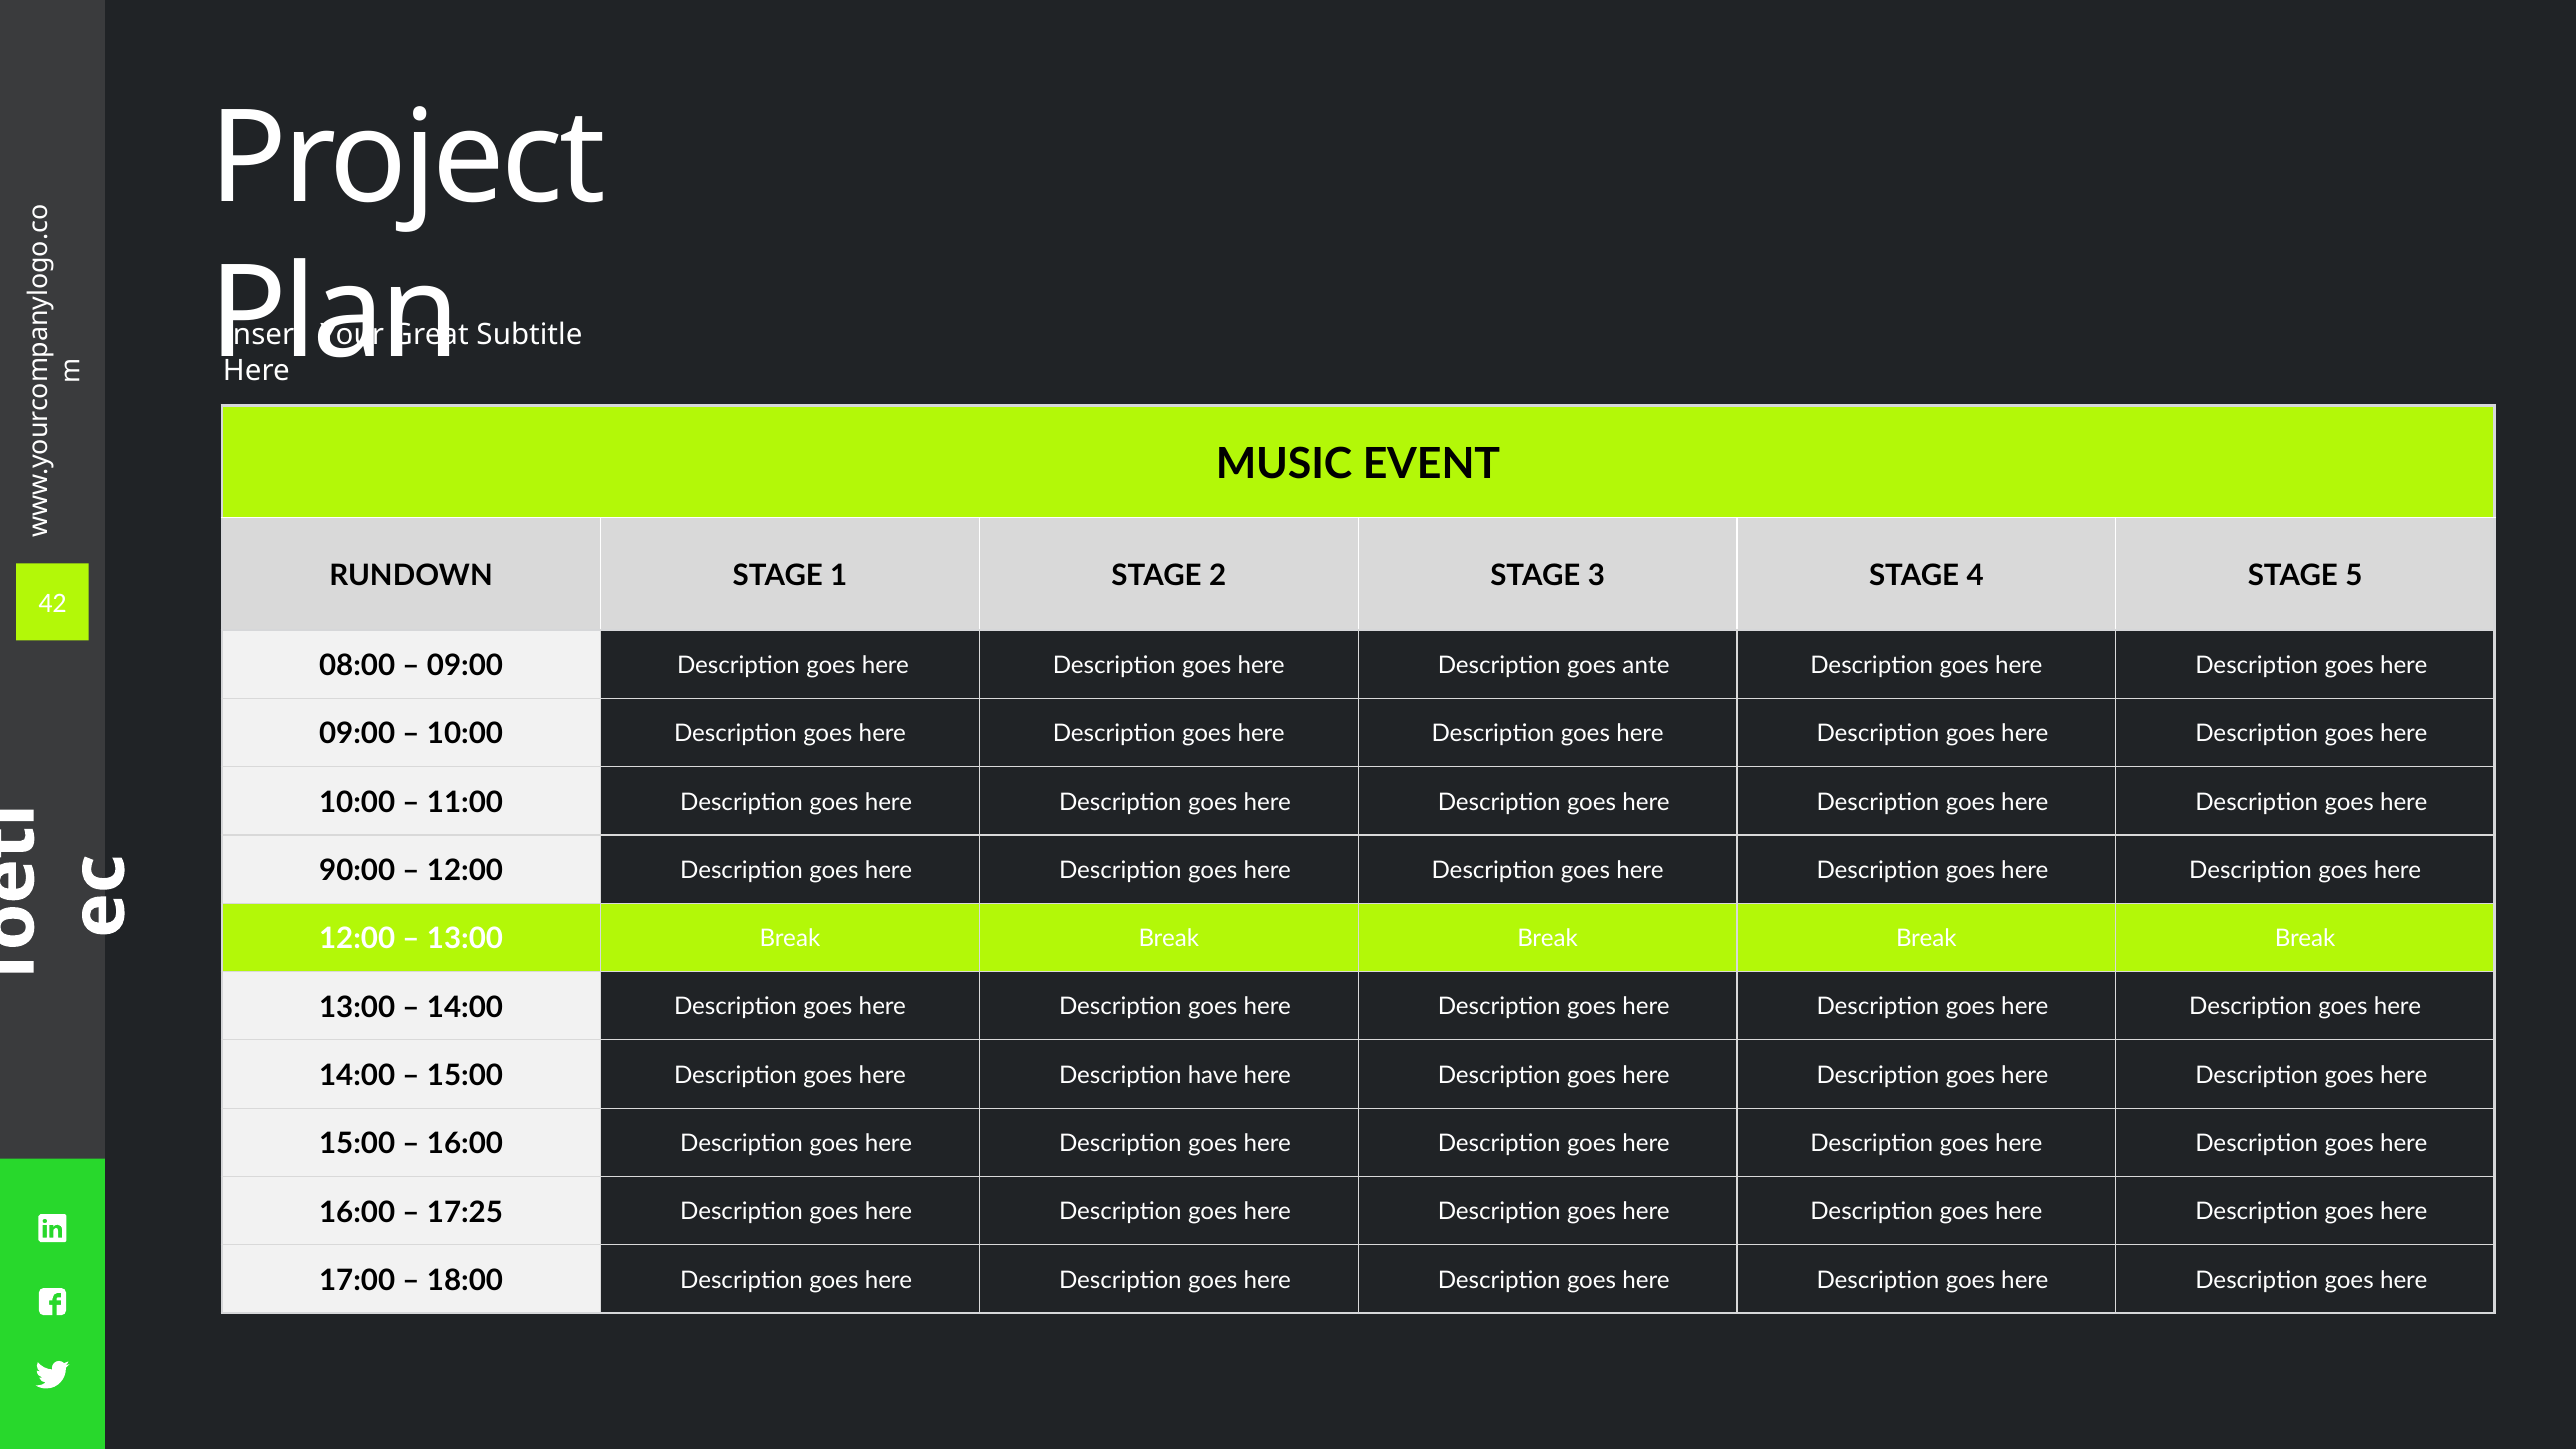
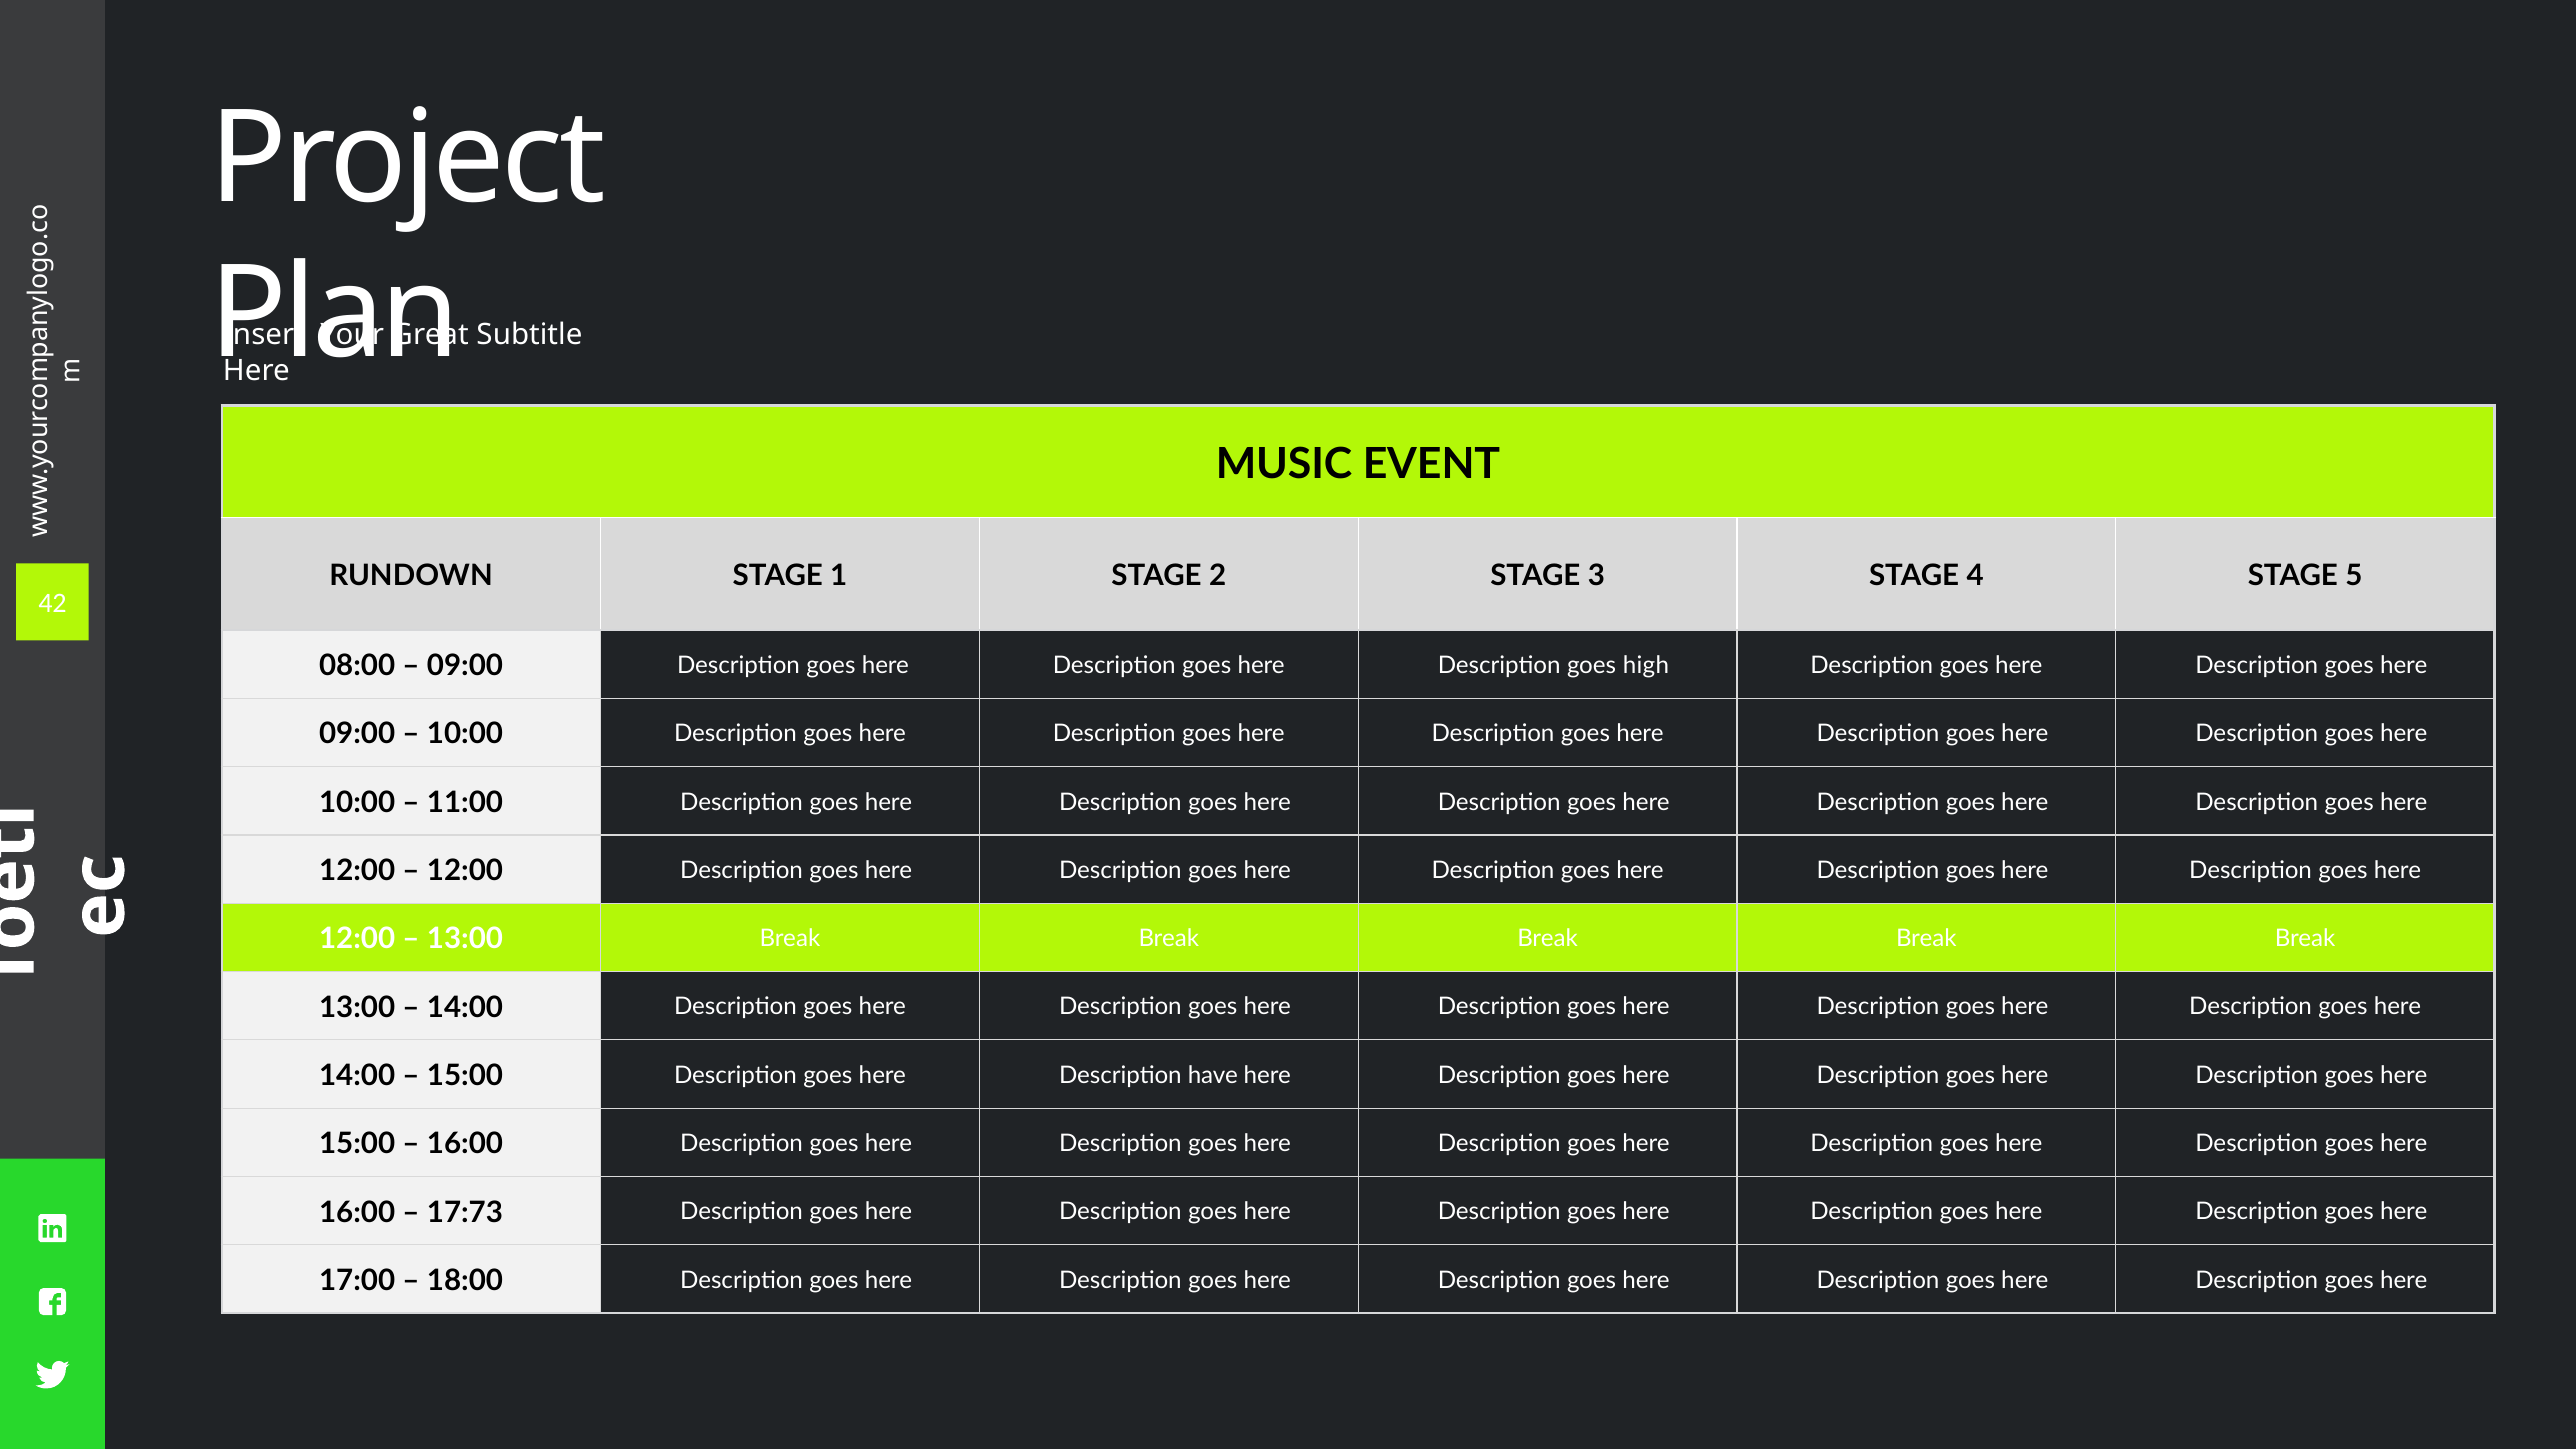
ante: ante -> high (1646, 665)
90:00: 90:00 -> 12:00 (357, 871)
17:25: 17:25 -> 17:73 (465, 1212)
